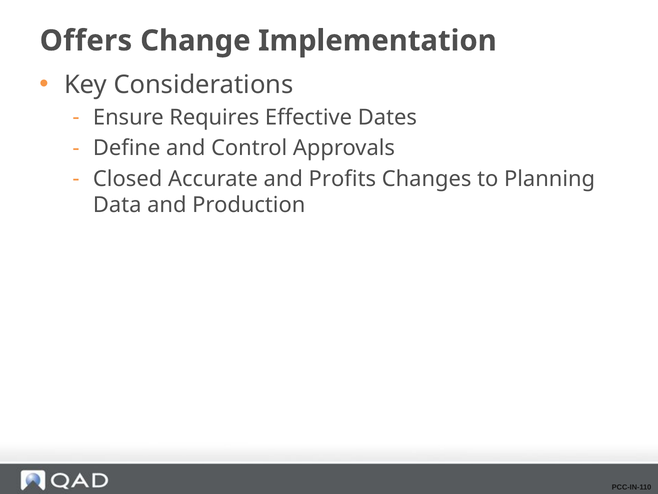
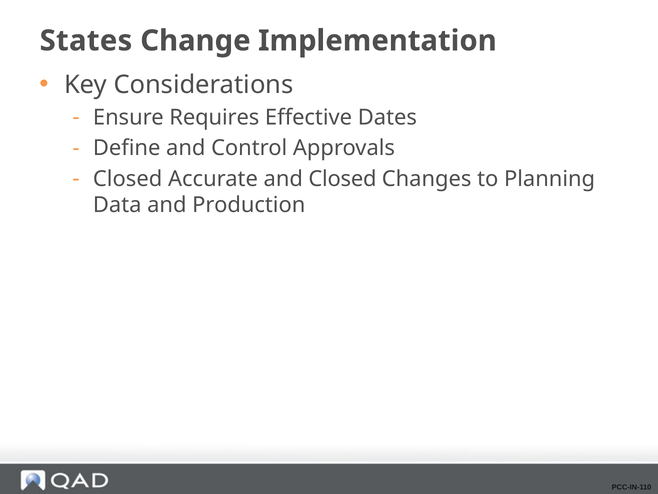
Offers: Offers -> States (86, 41)
and Profits: Profits -> Closed (342, 179)
